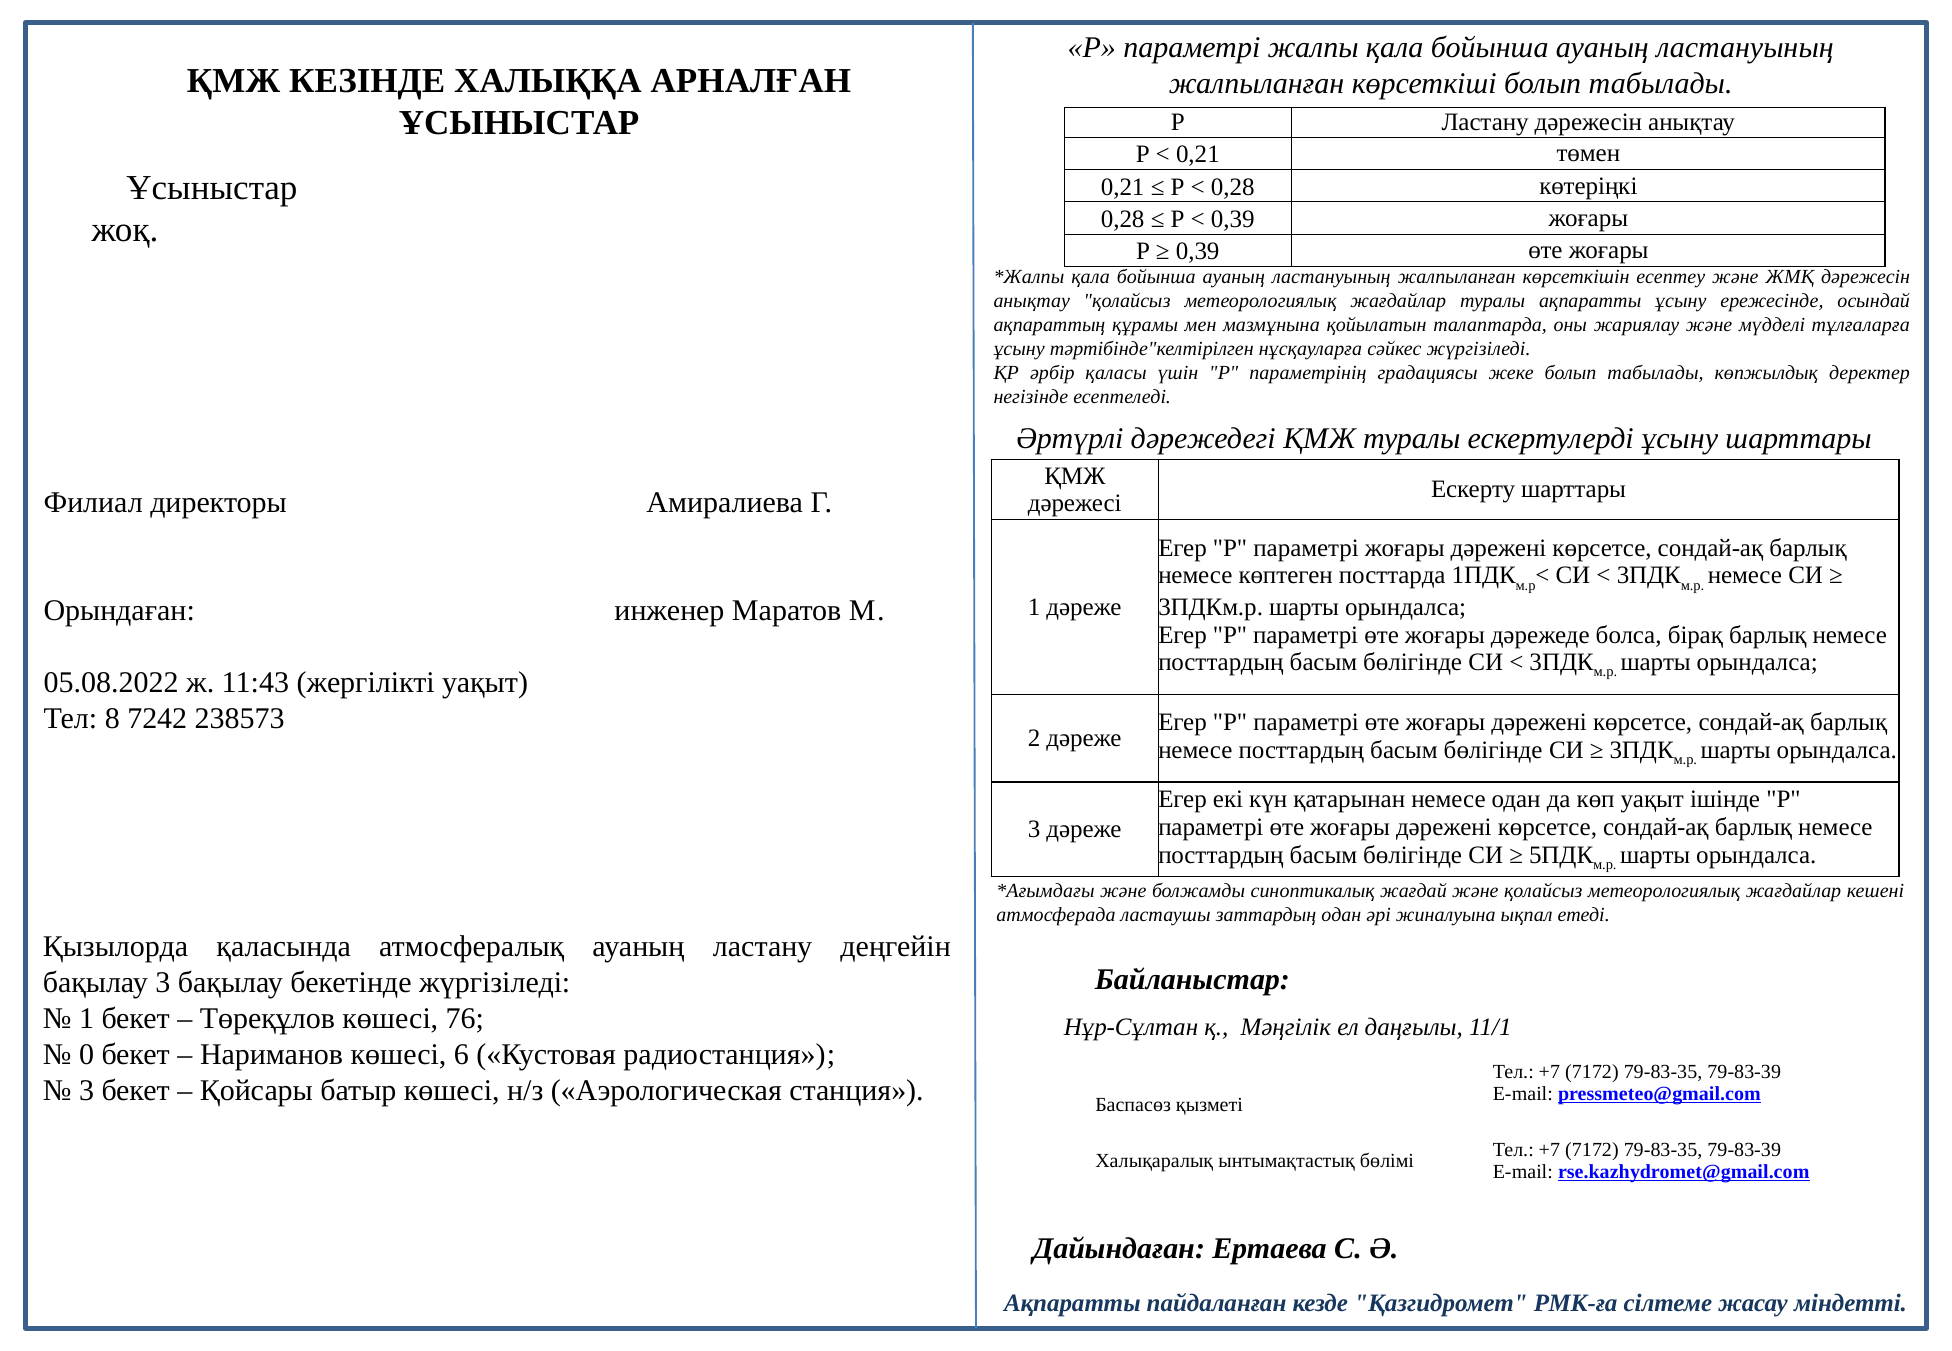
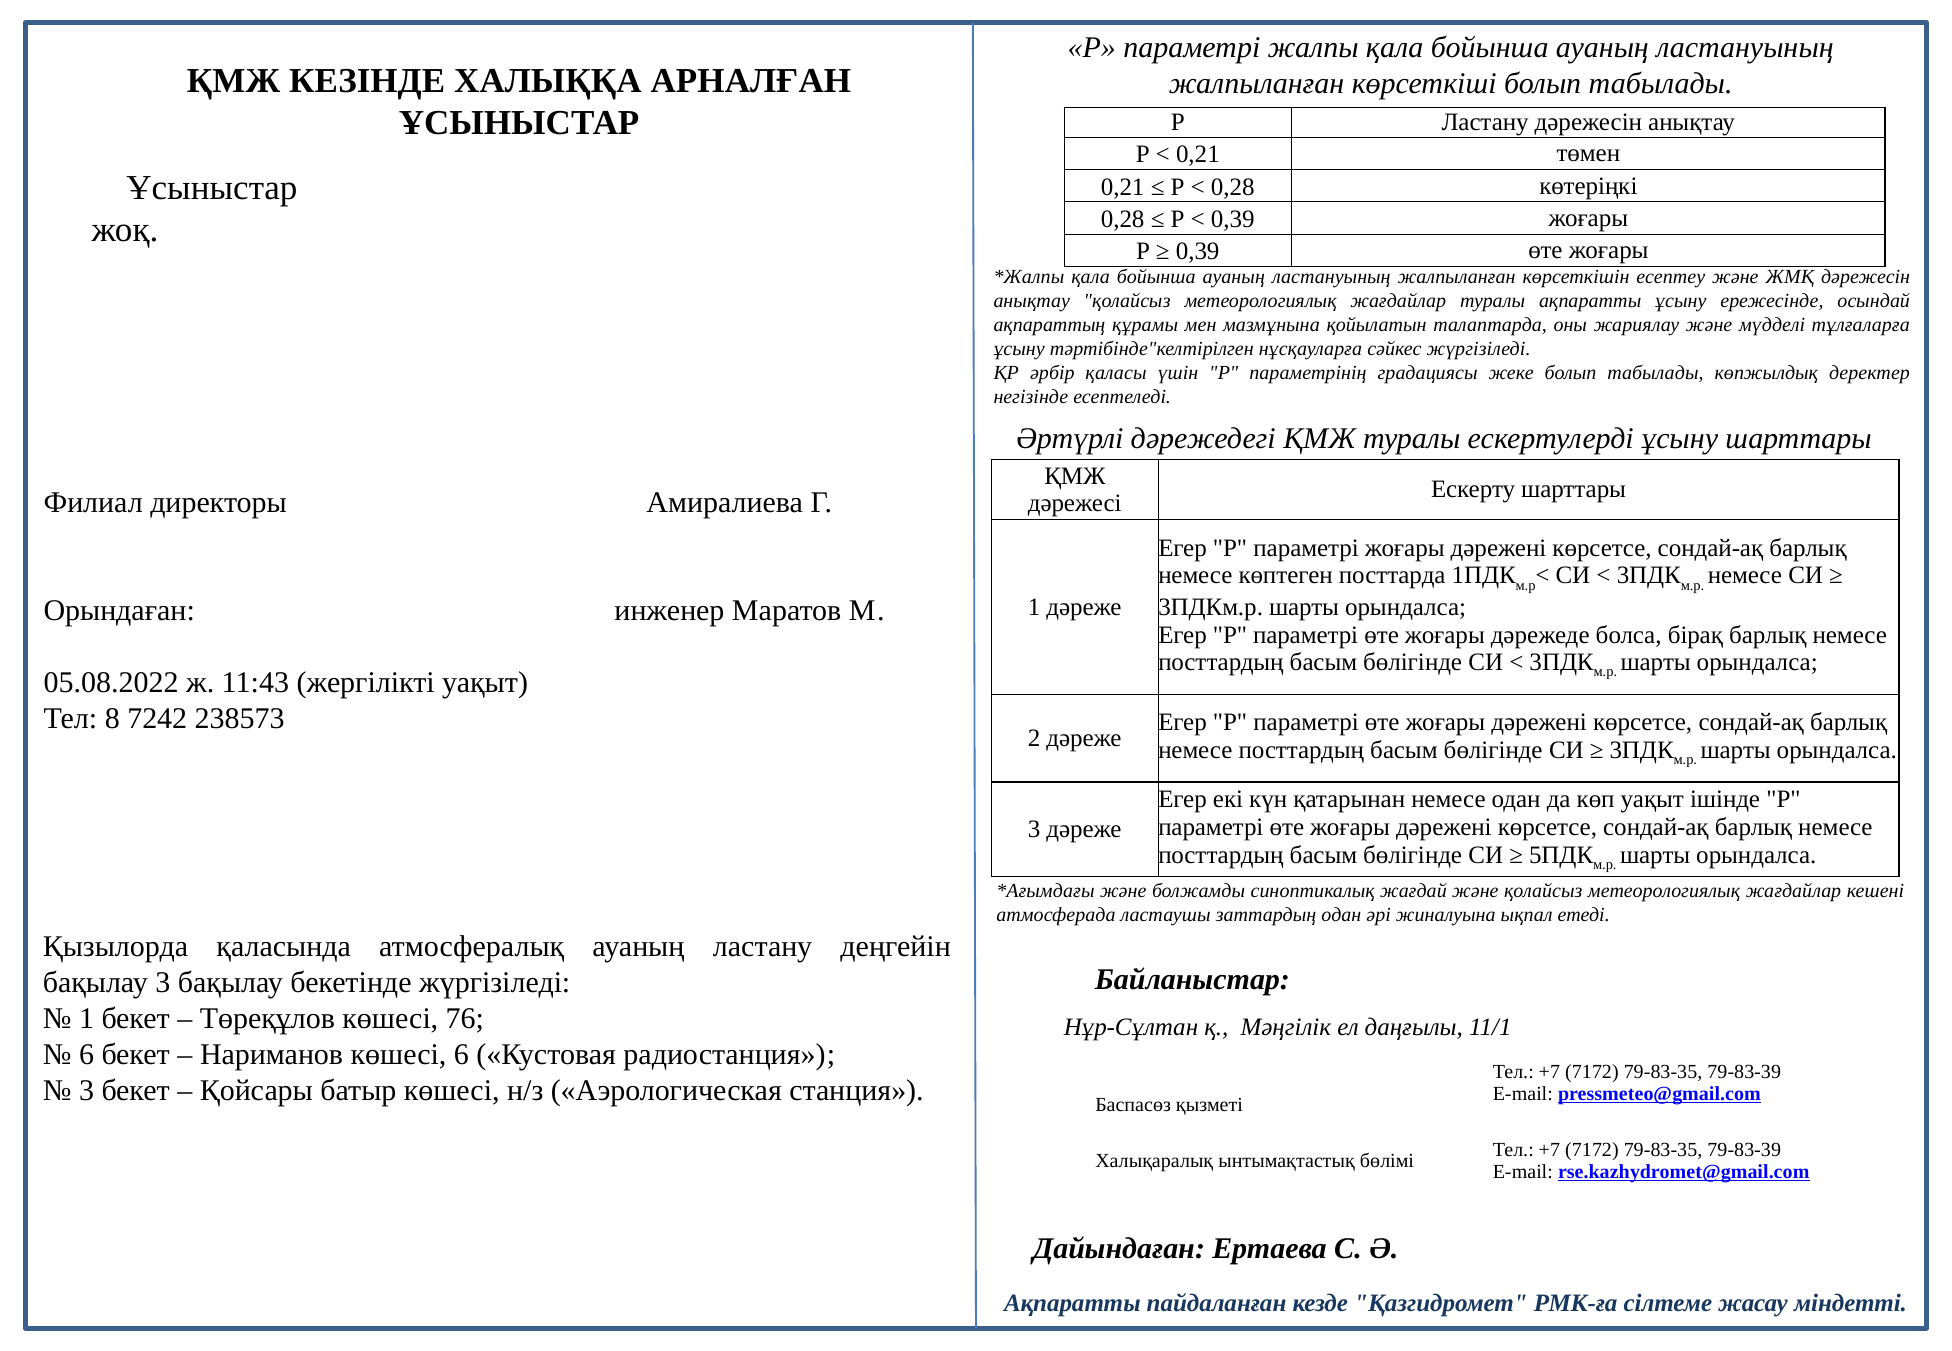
0: 0 -> 6 (87, 1055)
